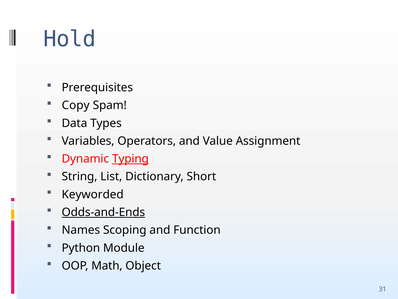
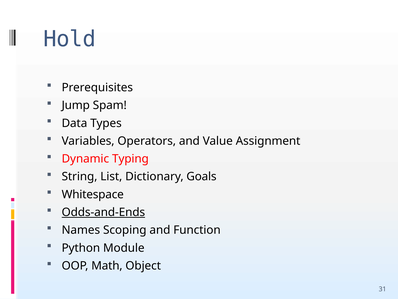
Copy: Copy -> Jump (76, 105)
Typing underline: present -> none (130, 159)
Short: Short -> Goals (201, 176)
Keyworded: Keyworded -> Whitespace (93, 194)
